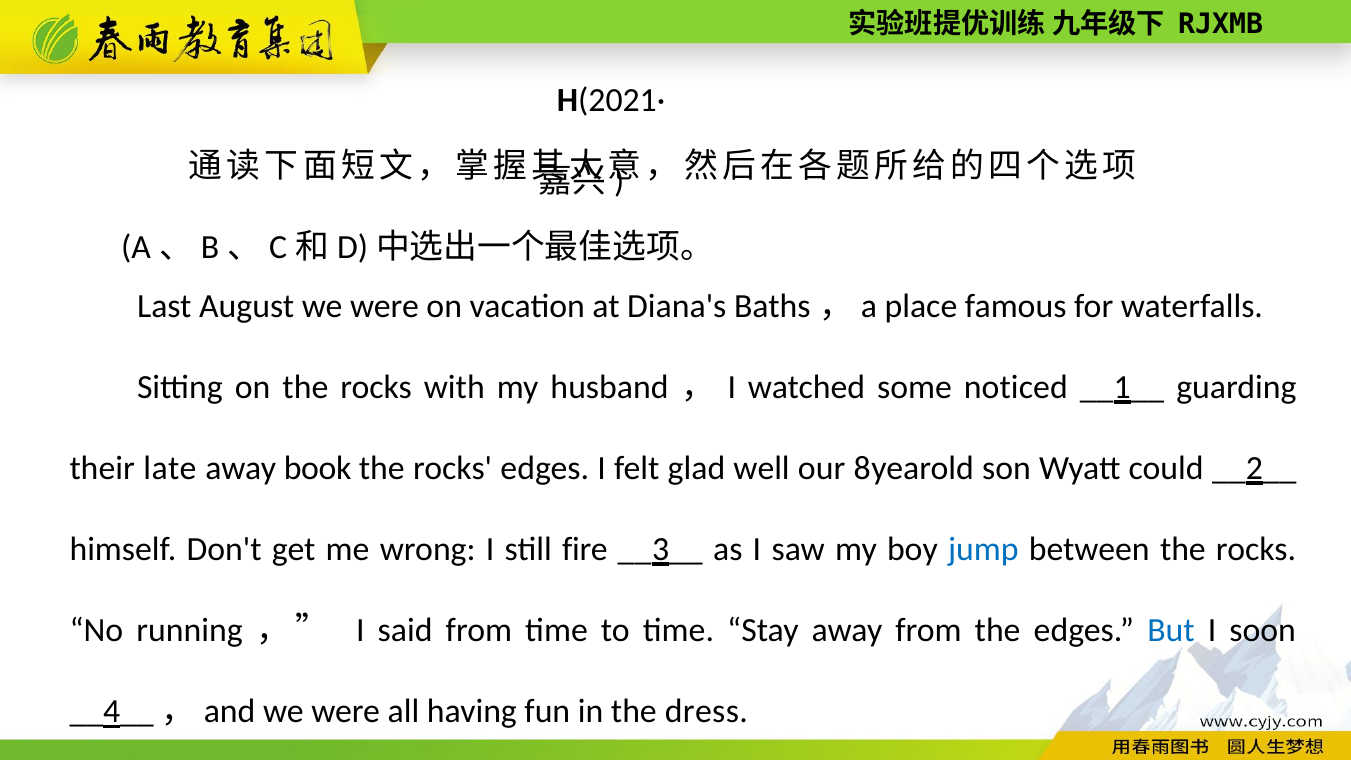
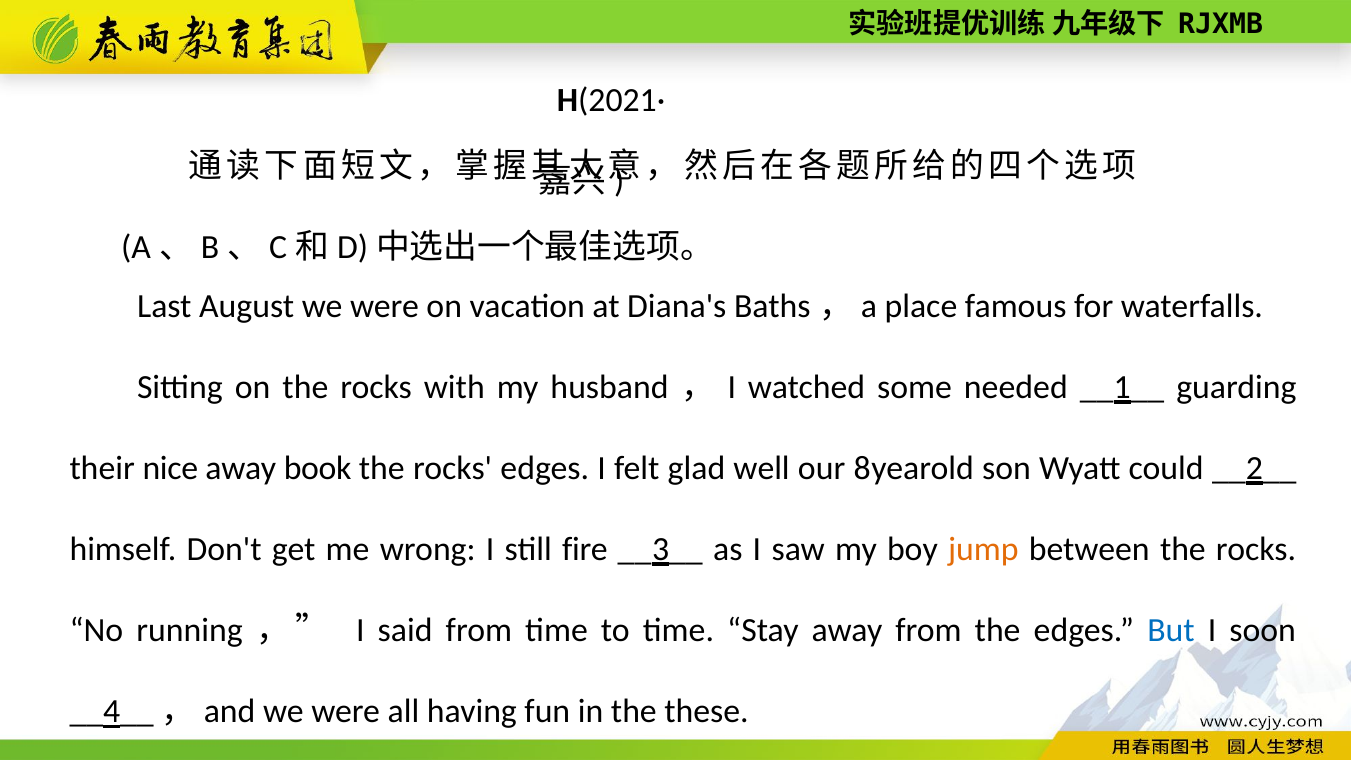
noticed: noticed -> needed (1016, 387)
late: late -> nice (170, 468)
jump colour: blue -> orange (983, 549)
dress: dress -> these (707, 712)
